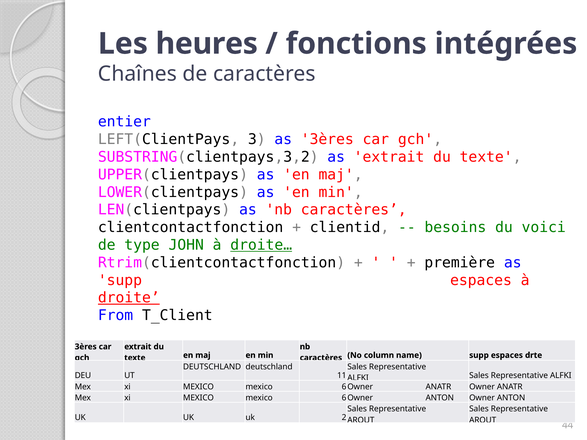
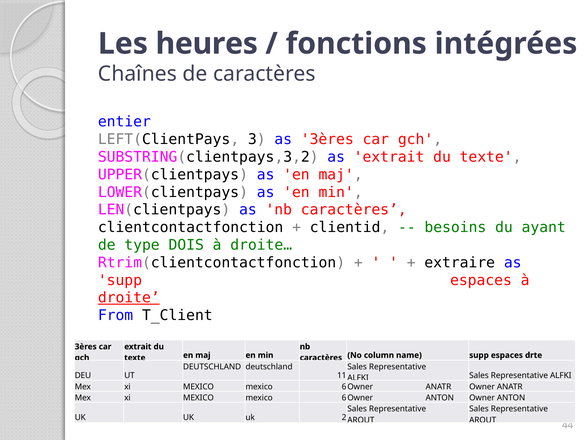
voici: voici -> ayant (544, 228)
JOHN: JOHN -> DOIS (186, 245)
droite… underline: present -> none (261, 245)
première: première -> extraire (460, 263)
